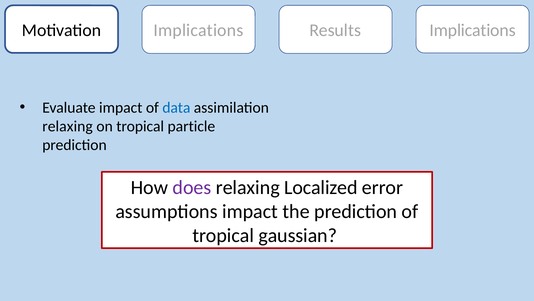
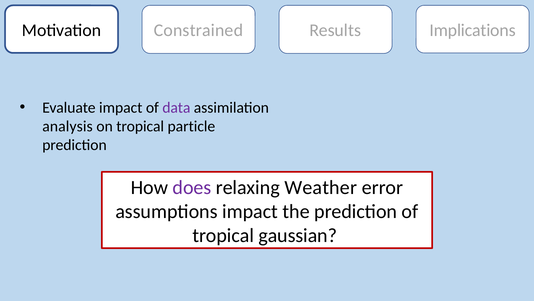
Motivation Implications: Implications -> Constrained (198, 30)
data colour: blue -> purple (176, 107)
relaxing: relaxing -> analysis (67, 126)
Localized: Localized -> Weather (321, 187)
